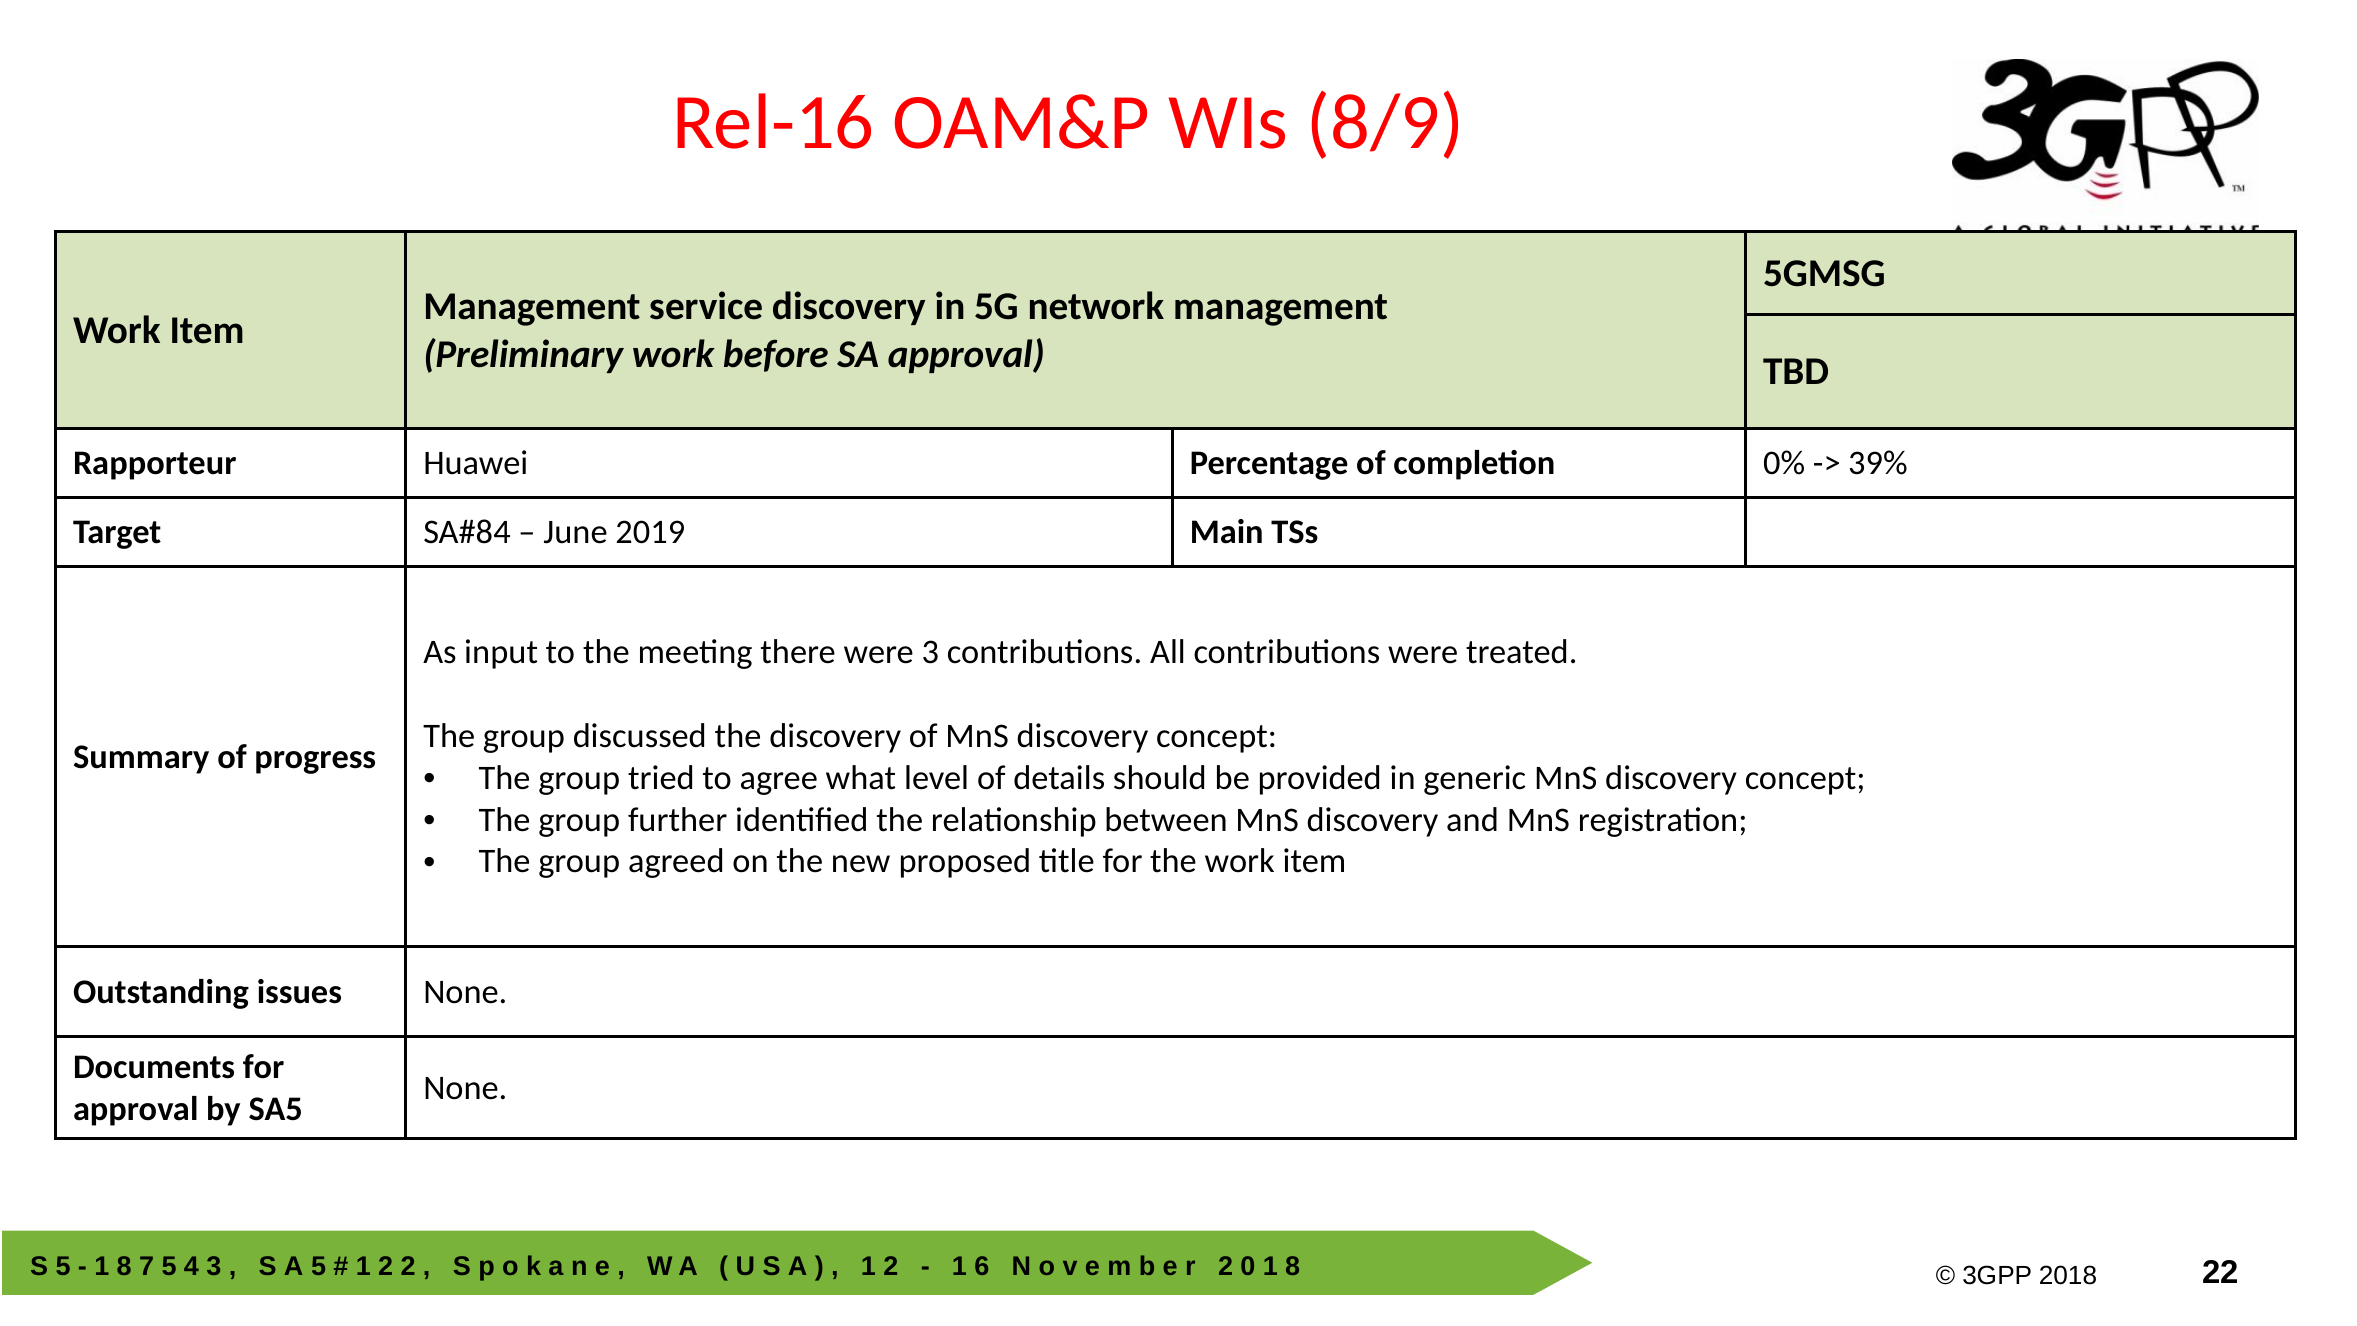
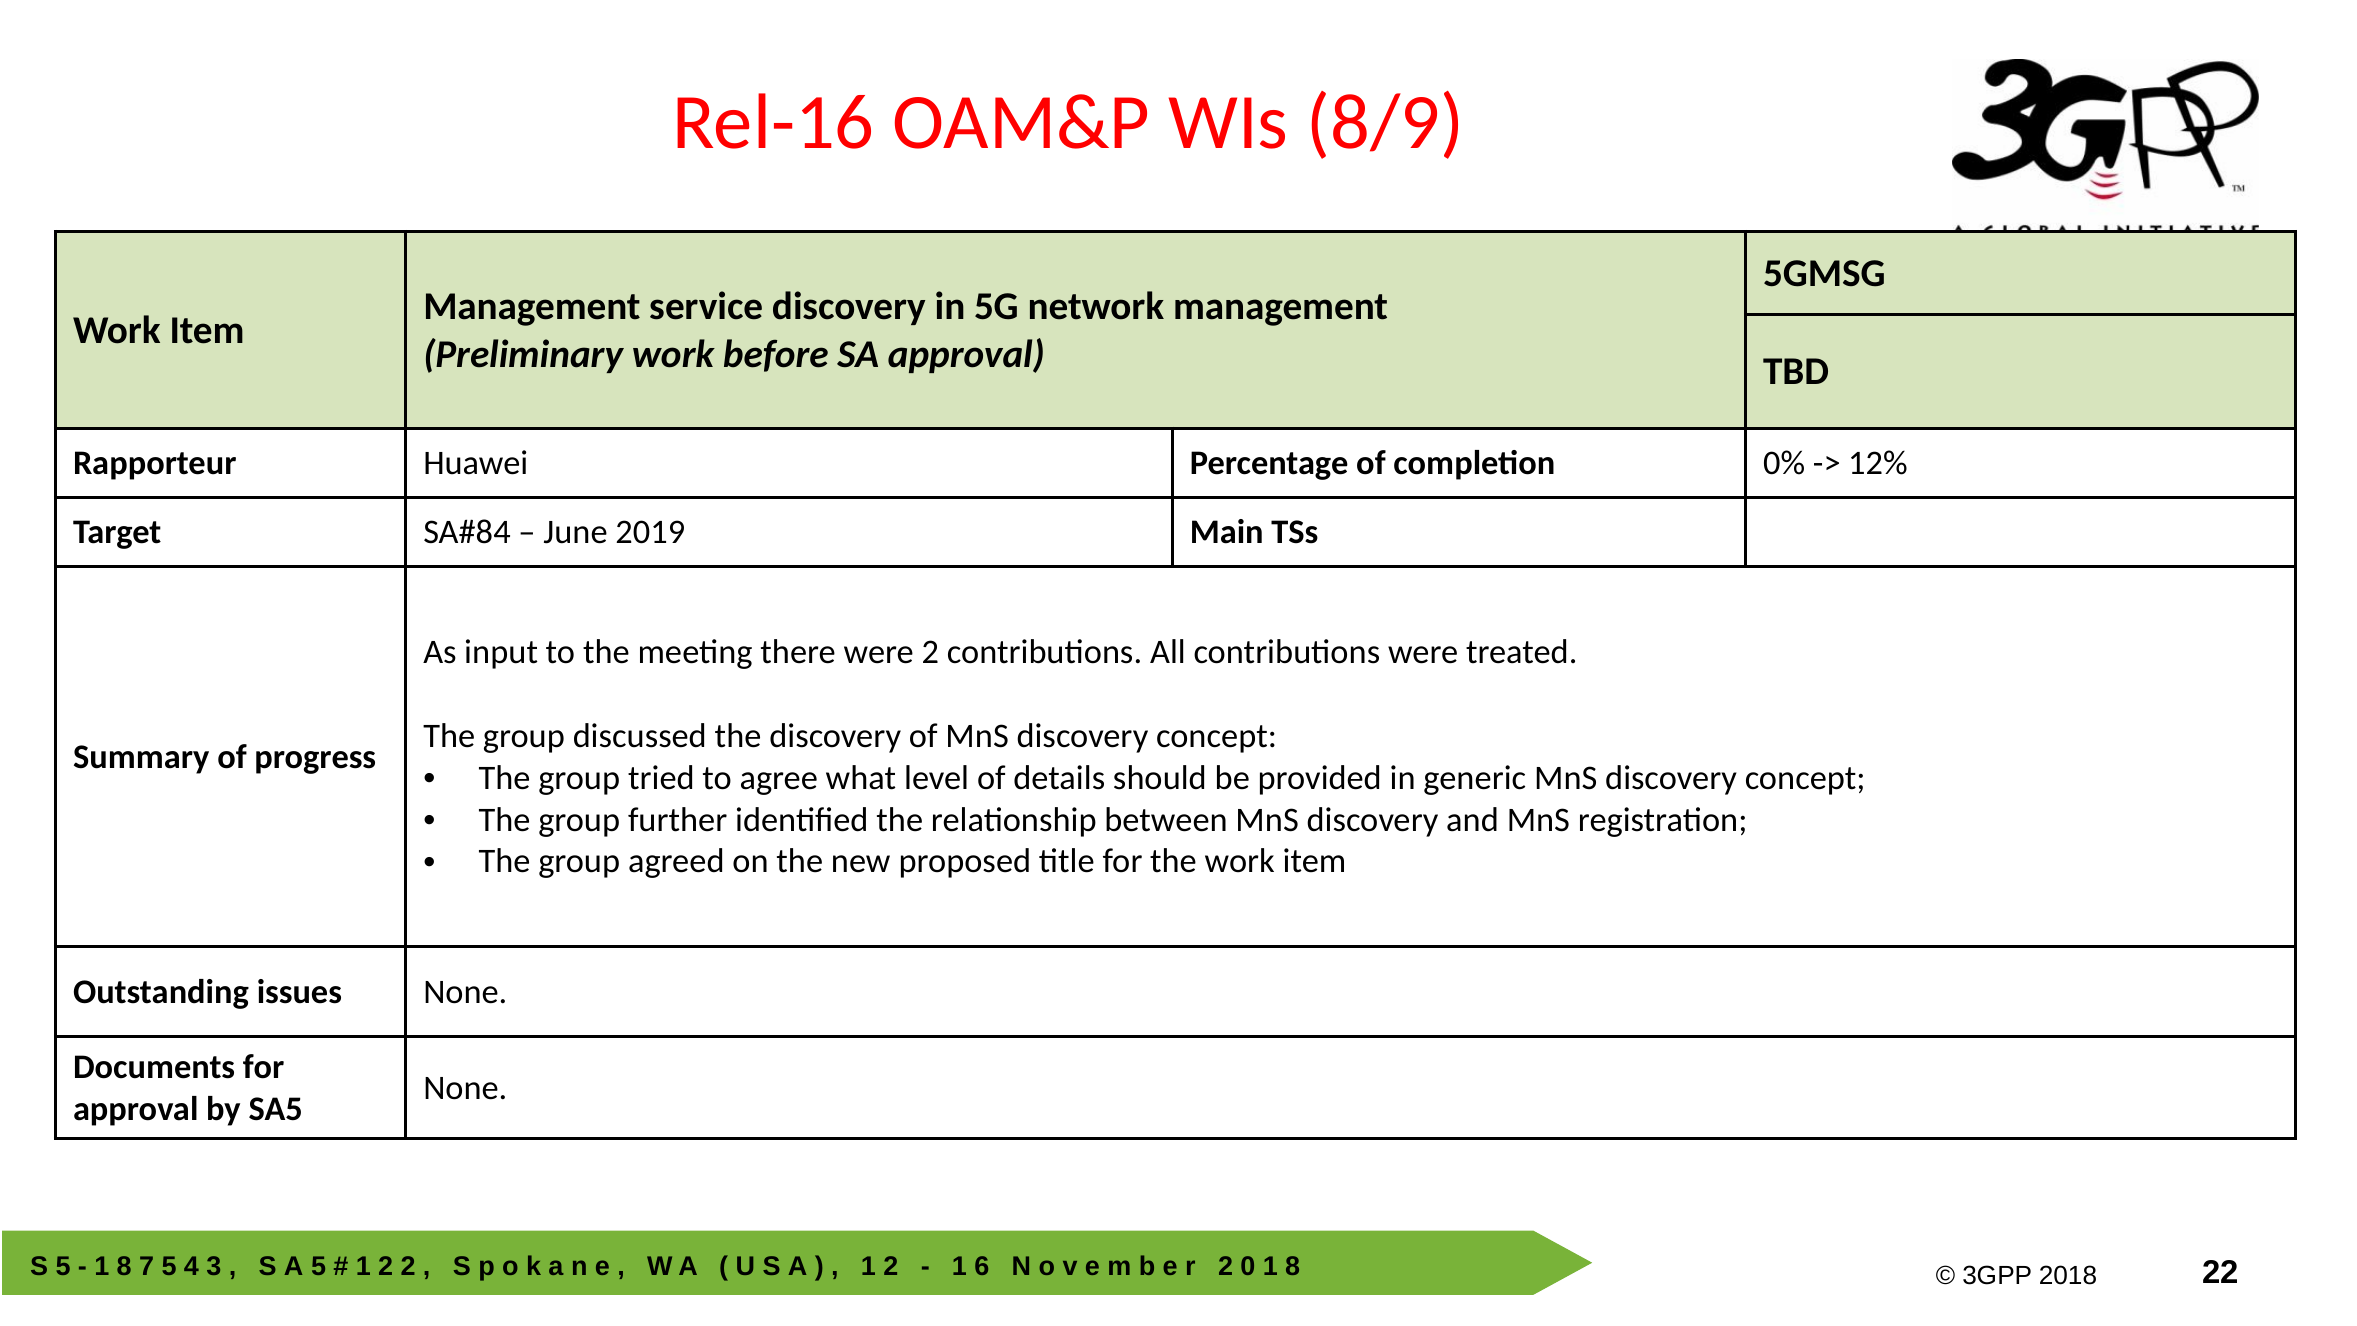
39%: 39% -> 12% (1878, 463)
were 3: 3 -> 2 (930, 652)
